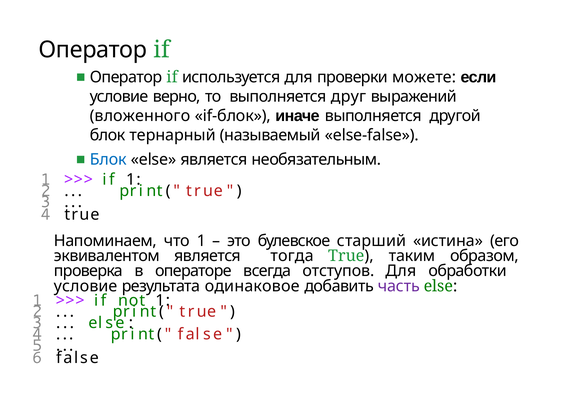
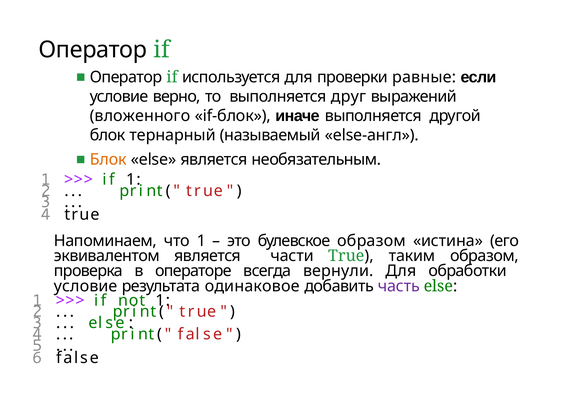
можете: можете -> равные (424, 77)
else-false: else-false -> else-англ (372, 135)
Блок colour: blue -> orange (108, 159)
булевское старший: старший -> образом (372, 241)
тогда: тогда -> части (292, 256)
отступов: отступов -> вернули (338, 271)
